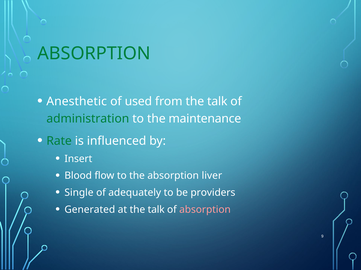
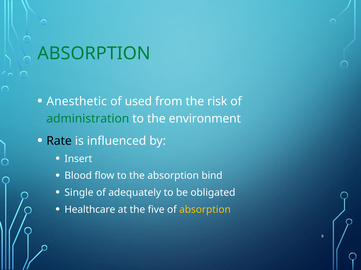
from the talk: talk -> risk (217, 102)
maintenance: maintenance -> environment (205, 119)
Rate colour: green -> black (59, 141)
liver: liver -> bind (212, 176)
providers: providers -> obligated (213, 193)
Generated: Generated -> Healthcare (90, 210)
at the talk: talk -> five (156, 210)
absorption colour: pink -> yellow (205, 210)
